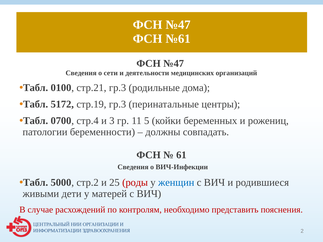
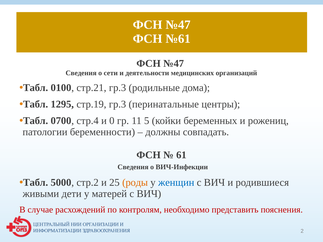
5172: 5172 -> 1295 (62, 104)
3: 3 -> 0 (112, 121)
роды colour: red -> orange (135, 183)
